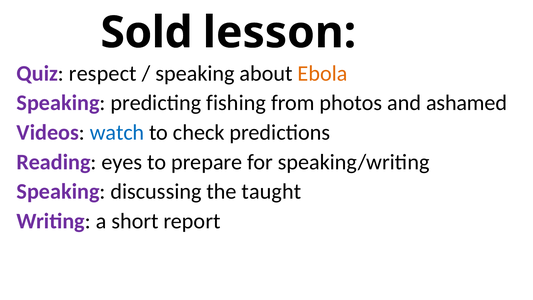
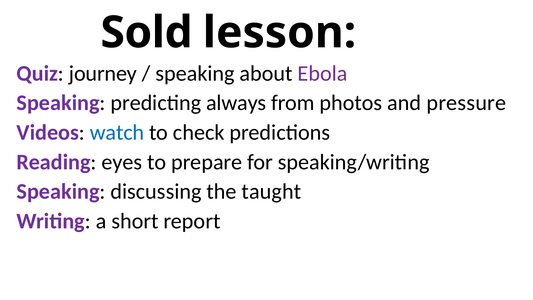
respect: respect -> journey (103, 73)
Ebola colour: orange -> purple (323, 73)
fishing: fishing -> always (236, 103)
ashamed: ashamed -> pressure (466, 103)
